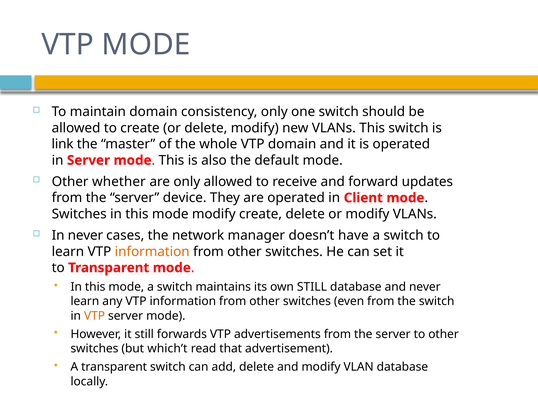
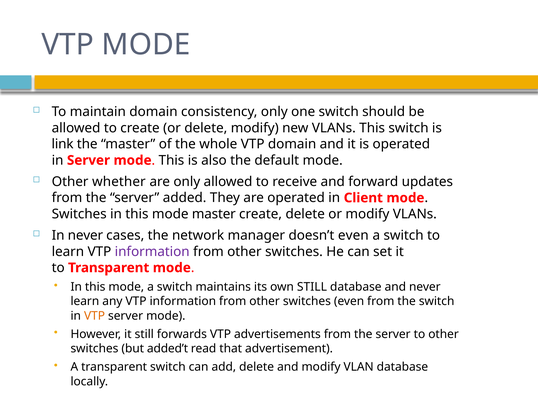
device: device -> added (185, 198)
mode modify: modify -> master (214, 214)
doesn’t have: have -> even (353, 235)
information colour: orange -> purple (152, 251)
which’t: which’t -> added’t (168, 348)
